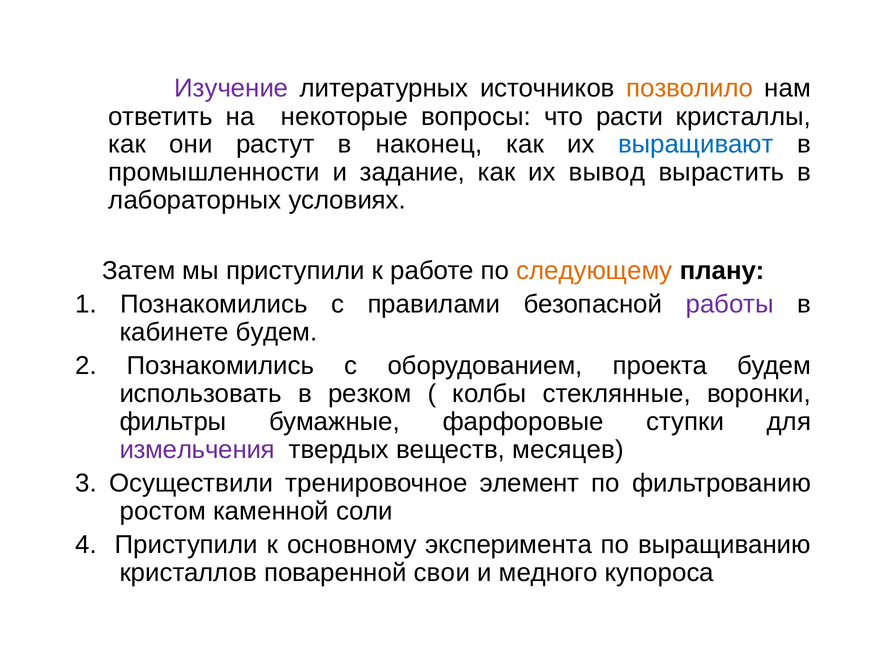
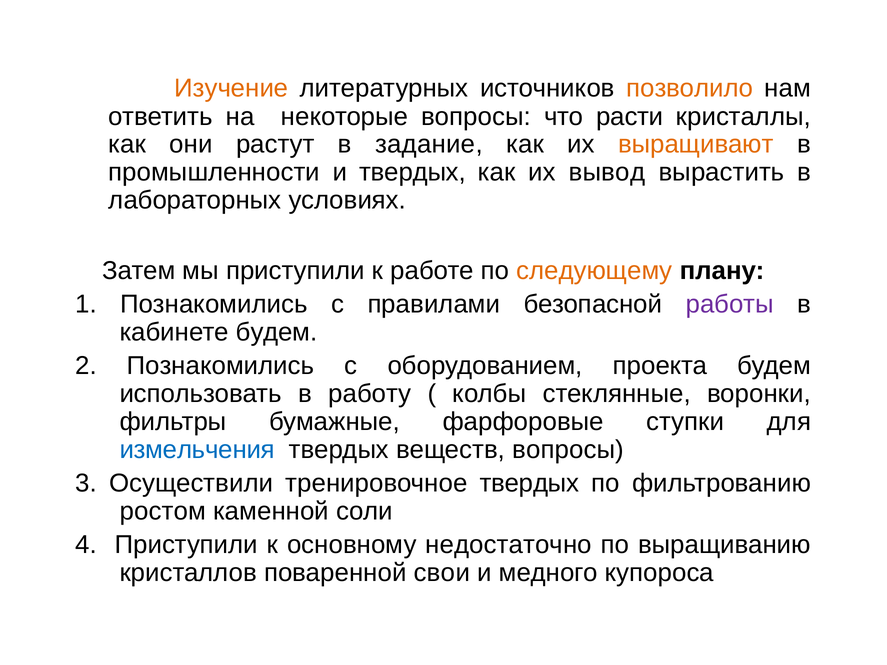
Изучение colour: purple -> orange (231, 88)
наконец: наконец -> задание (429, 144)
выращивают colour: blue -> orange (696, 144)
и задание: задание -> твердых (413, 172)
резком: резком -> работу (370, 394)
измельчения colour: purple -> blue (197, 450)
веществ месяцев: месяцев -> вопросы (568, 450)
тренировочное элемент: элемент -> твердых (529, 484)
эксперимента: эксперимента -> недостаточно (509, 545)
